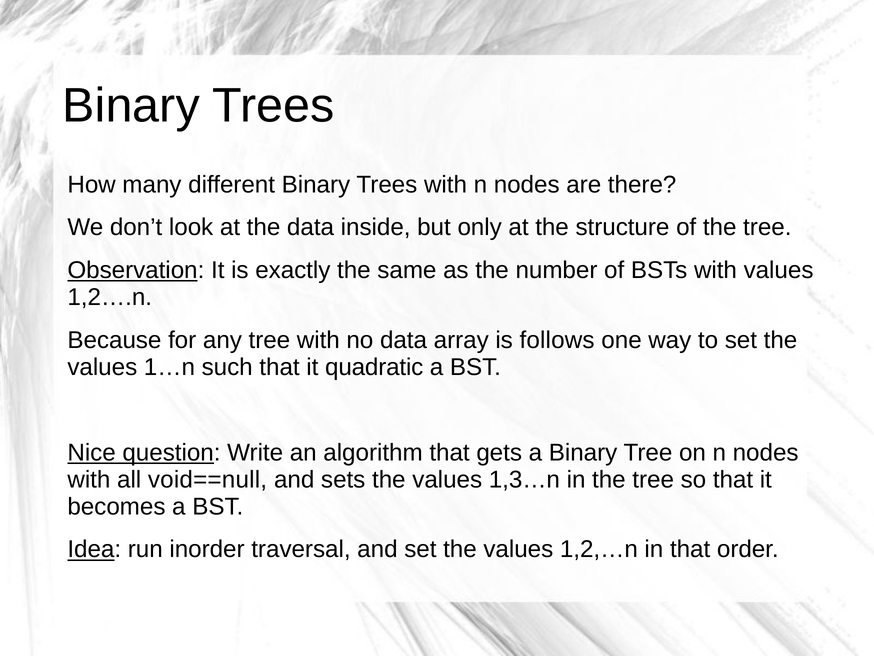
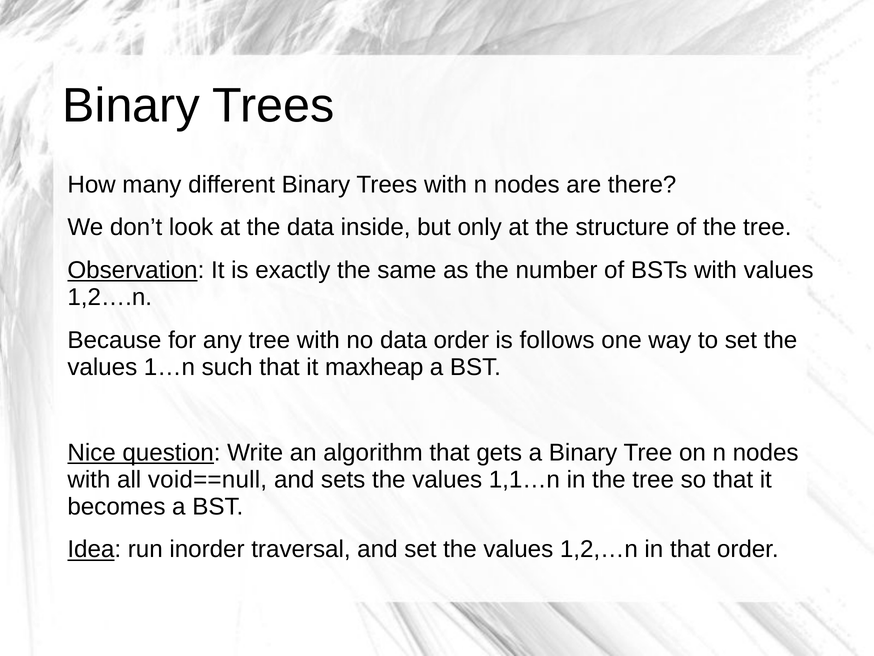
data array: array -> order (461, 340)
quadratic: quadratic -> maxheap (374, 367)
1,3…n: 1,3…n -> 1,1…n (524, 479)
